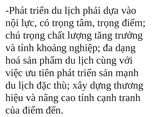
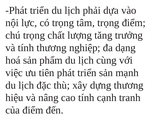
tính khoảng: khoảng -> thương (52, 48)
